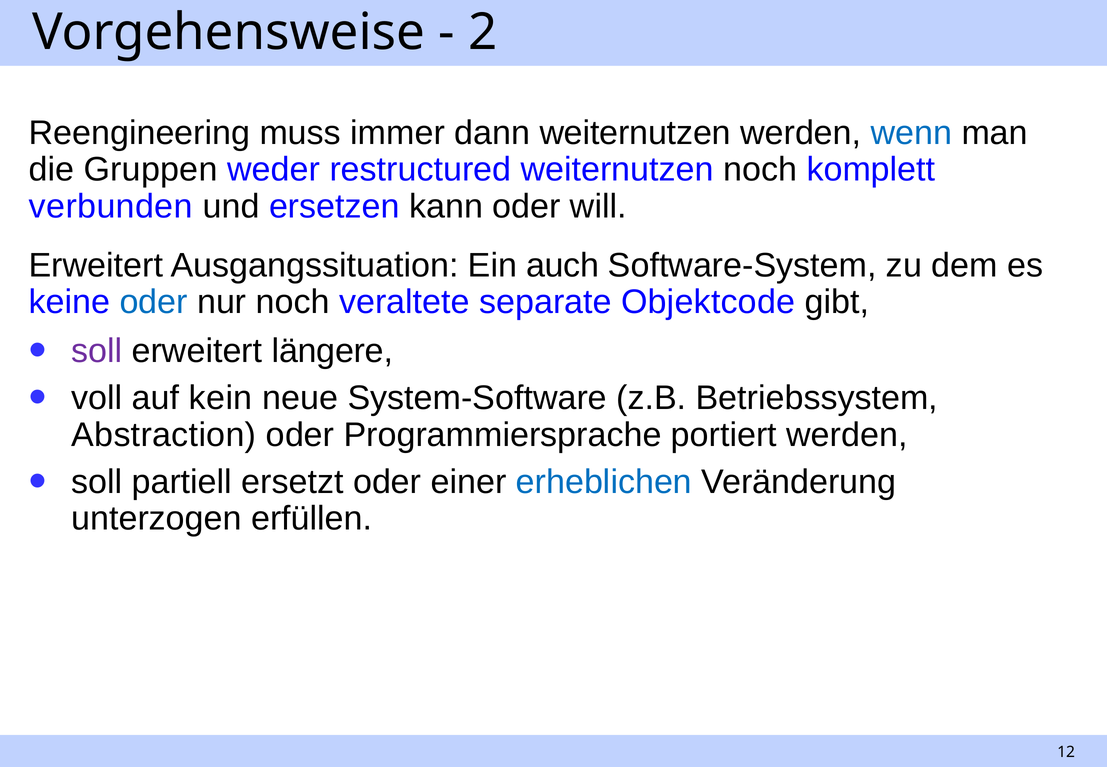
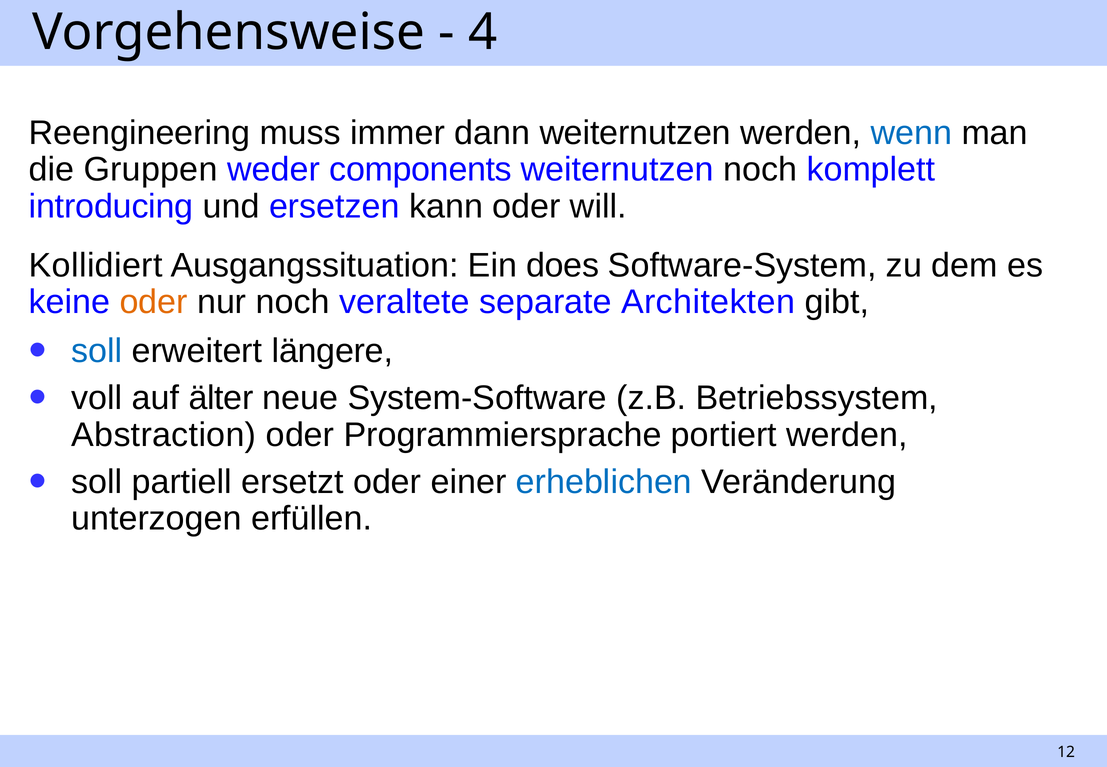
2: 2 -> 4 (483, 33)
restructured: restructured -> components (421, 170)
verbunden: verbunden -> introducing (111, 206)
Erweitert: Erweitert -> Kollidiert (96, 265)
auch: auch -> does (563, 265)
oder colour: blue -> orange (154, 302)
Objektcode: Objektcode -> Architekten (708, 302)
soll colour: purple -> blue (97, 351)
kein: kein -> älter (221, 398)
